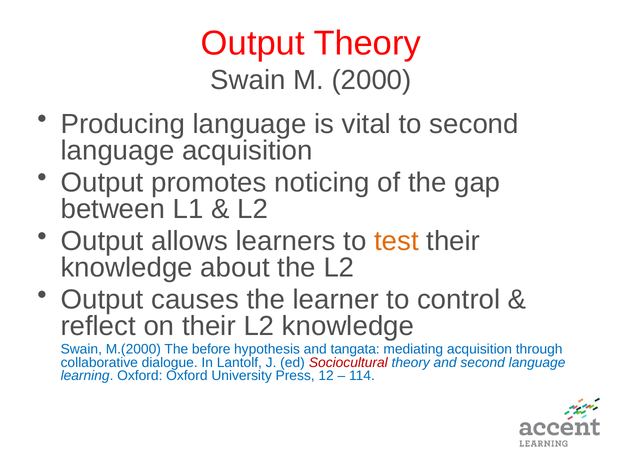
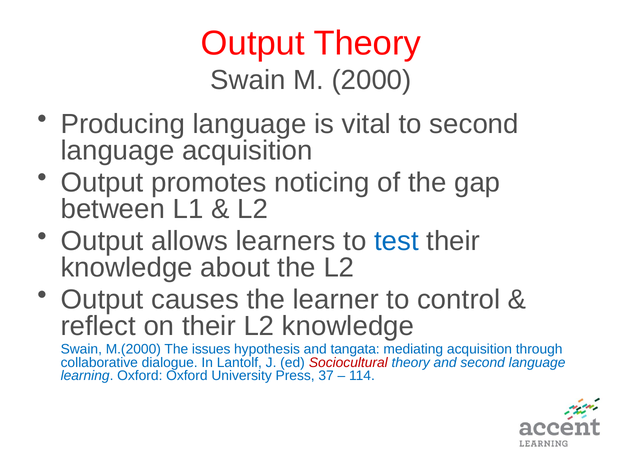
test colour: orange -> blue (396, 241)
before: before -> issues (211, 350)
12: 12 -> 37 (326, 376)
